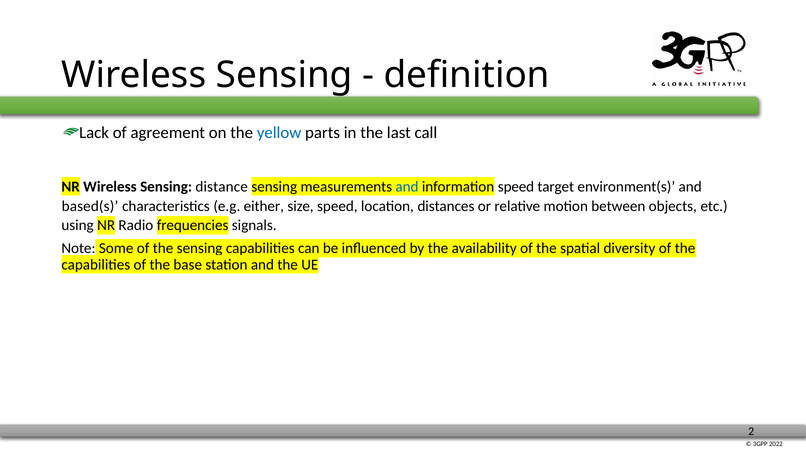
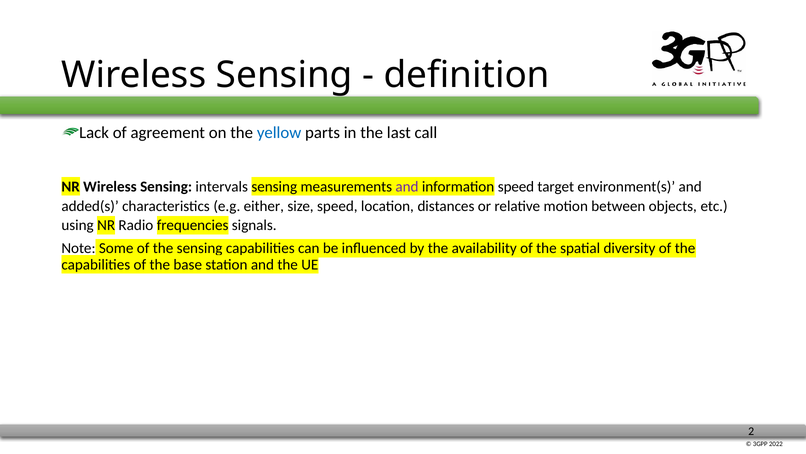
distance: distance -> intervals (222, 186)
and colour: blue -> purple (407, 186)
based(s: based(s -> added(s (90, 206)
